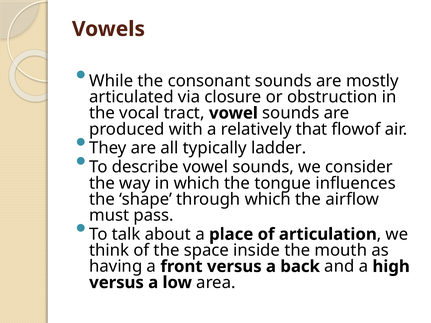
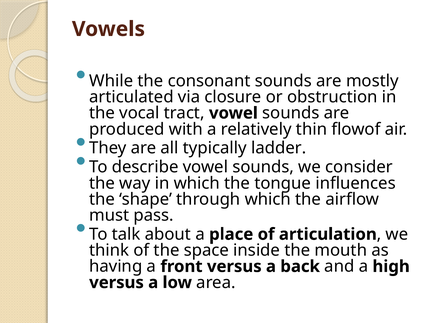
that: that -> thin (312, 129)
